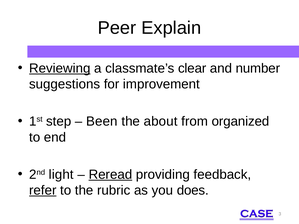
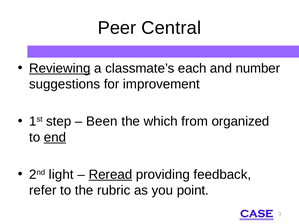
Explain: Explain -> Central (171, 28)
clear: clear -> each (192, 68)
about: about -> which (161, 121)
end underline: none -> present (55, 137)
refer underline: present -> none (43, 191)
does: does -> point (193, 191)
